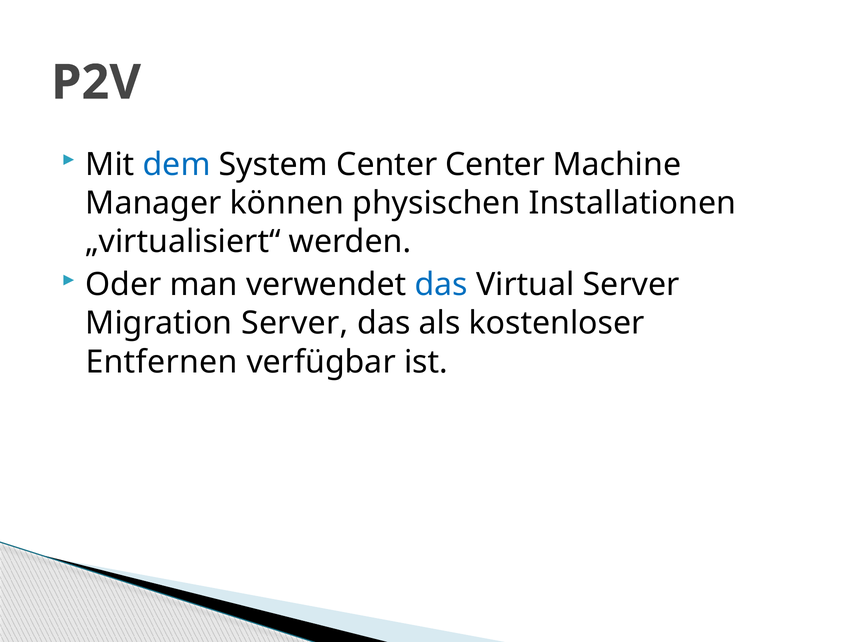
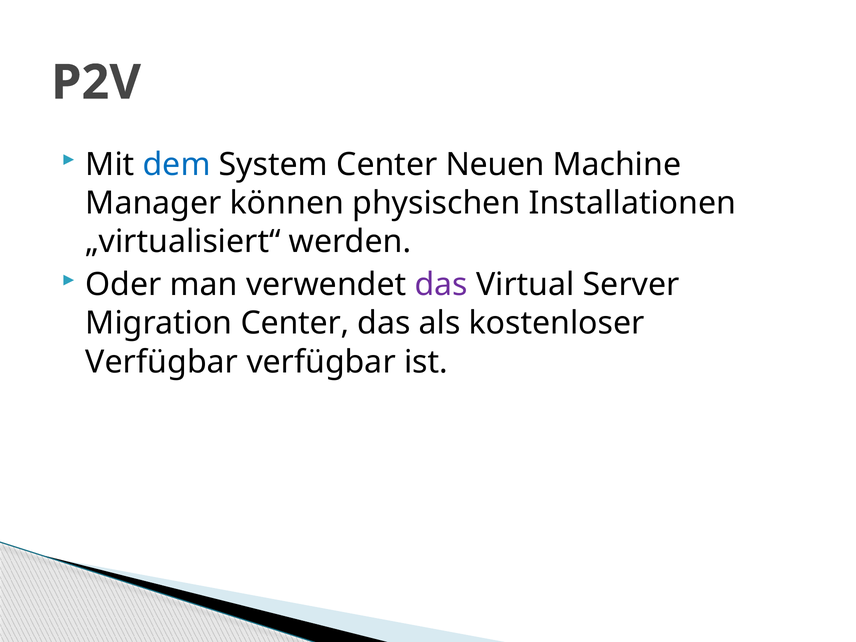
Center Center: Center -> Neuen (495, 164)
das colour: blue -> purple (441, 285)
Migration Server: Server -> Center (295, 323)
Entfernen: Entfernen -> Verfügbar (162, 362)
